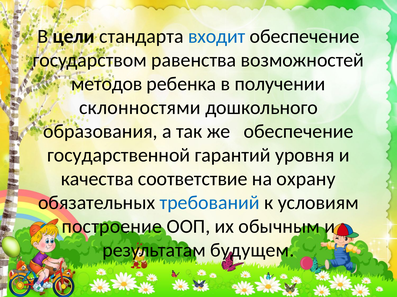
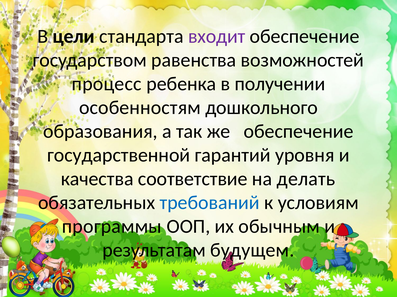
входит colour: blue -> purple (217, 36)
методов: методов -> процесс (107, 84)
склонностями: склонностями -> особенностям (140, 108)
охрану: охрану -> делать (306, 179)
построение: построение -> программы (112, 227)
